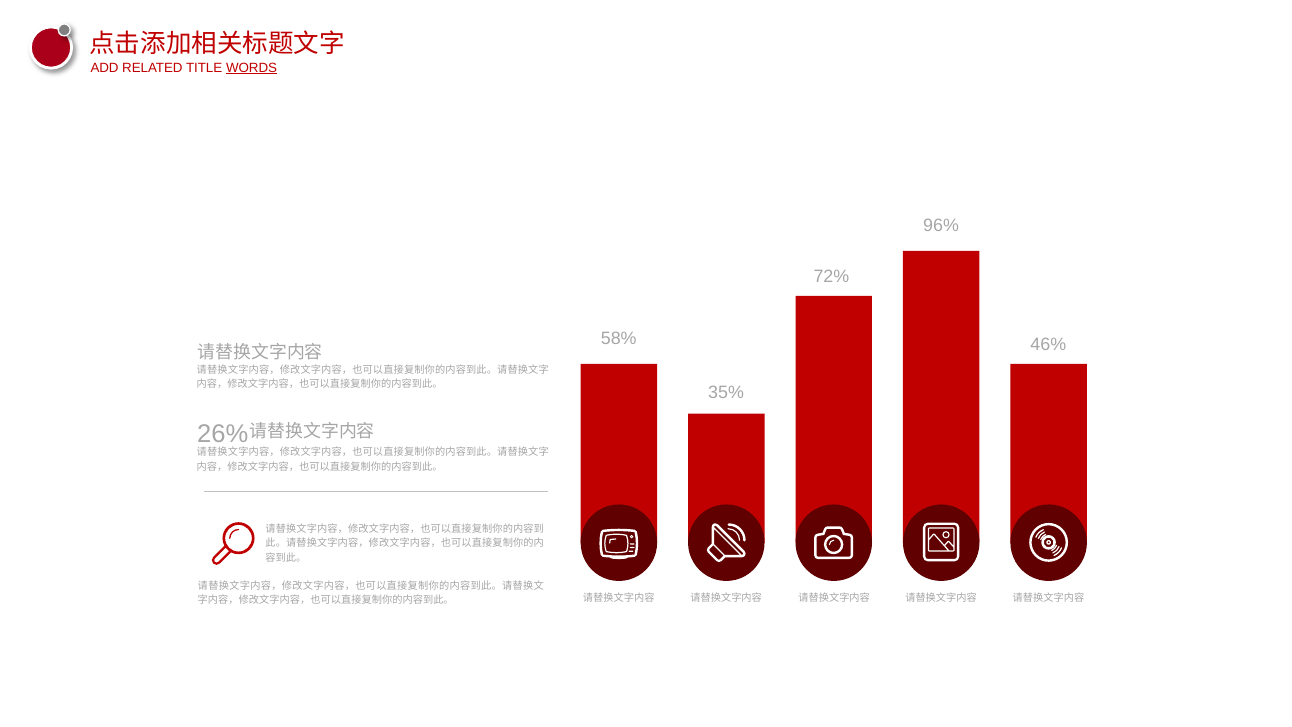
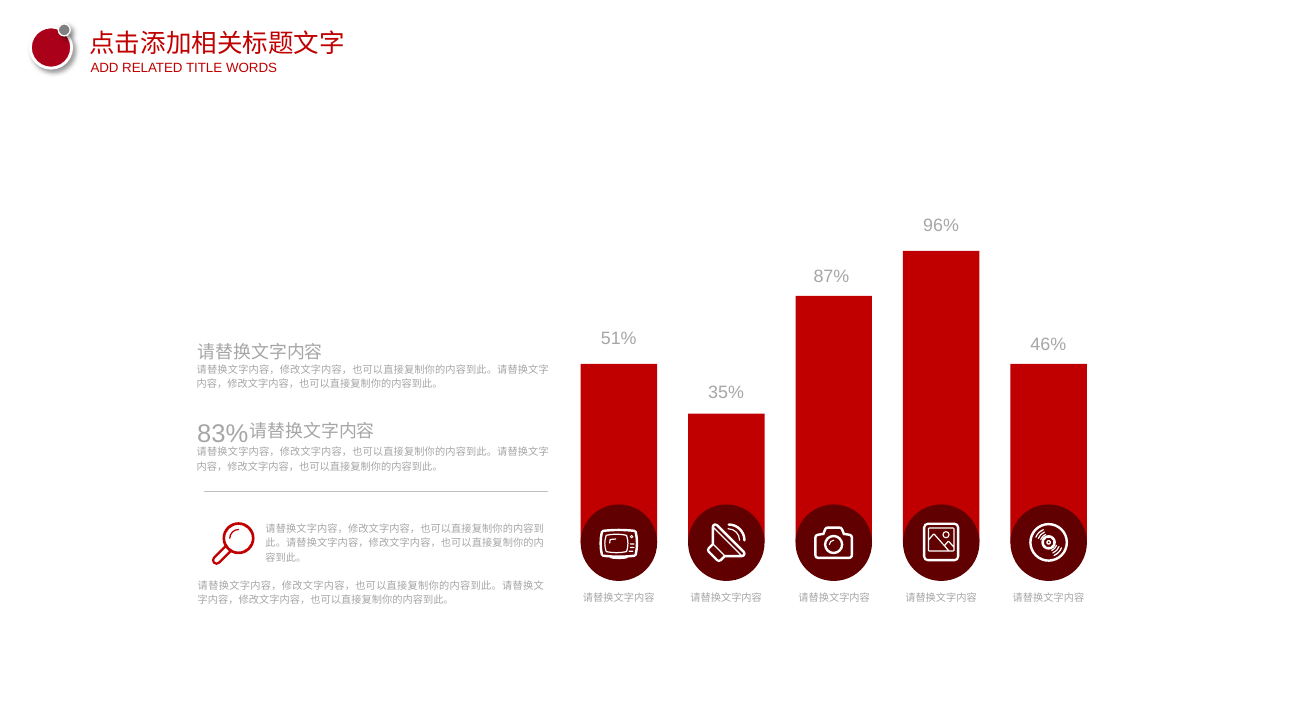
WORDS underline: present -> none (252, 68)
72%: 72% -> 87% (831, 276)
58%: 58% -> 51% (619, 339)
26%: 26% -> 83% (223, 434)
